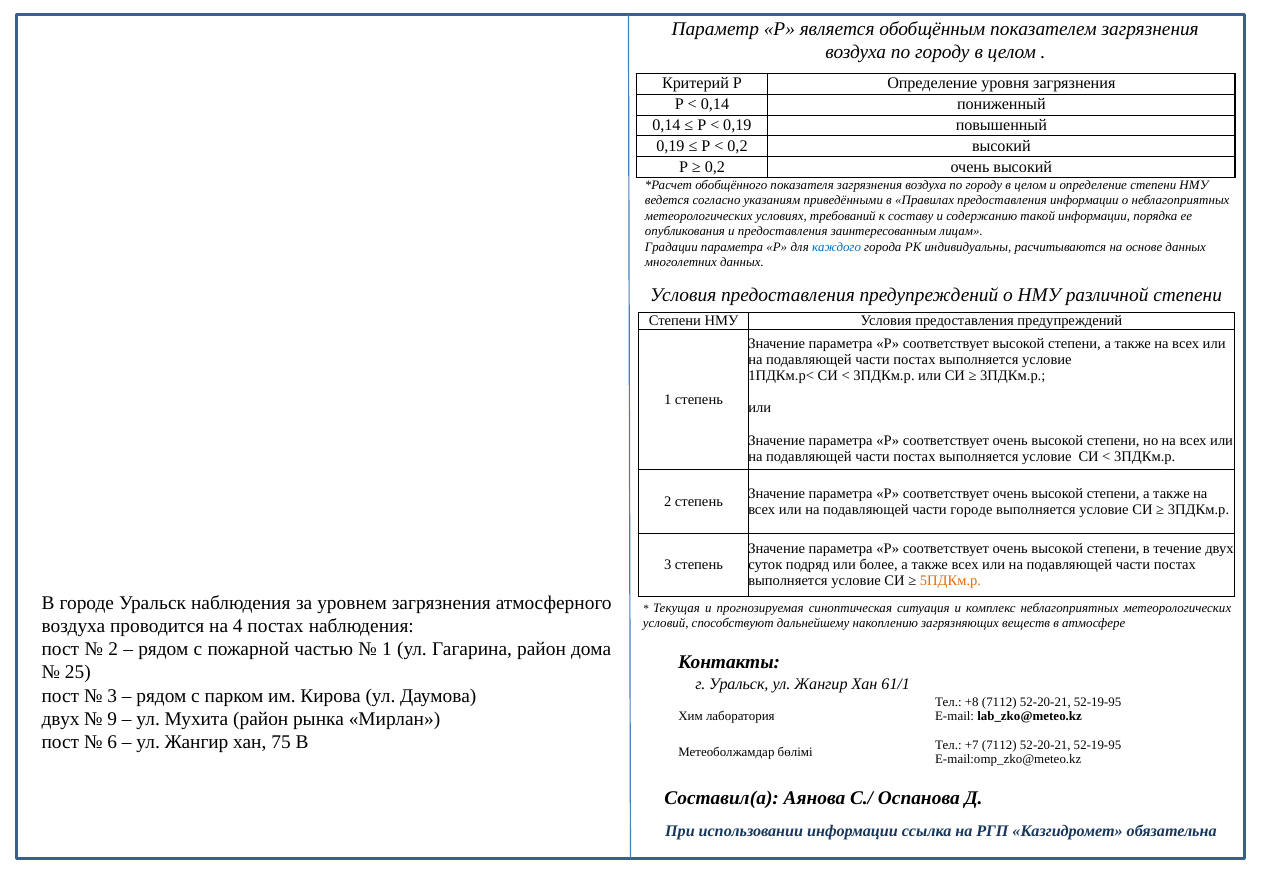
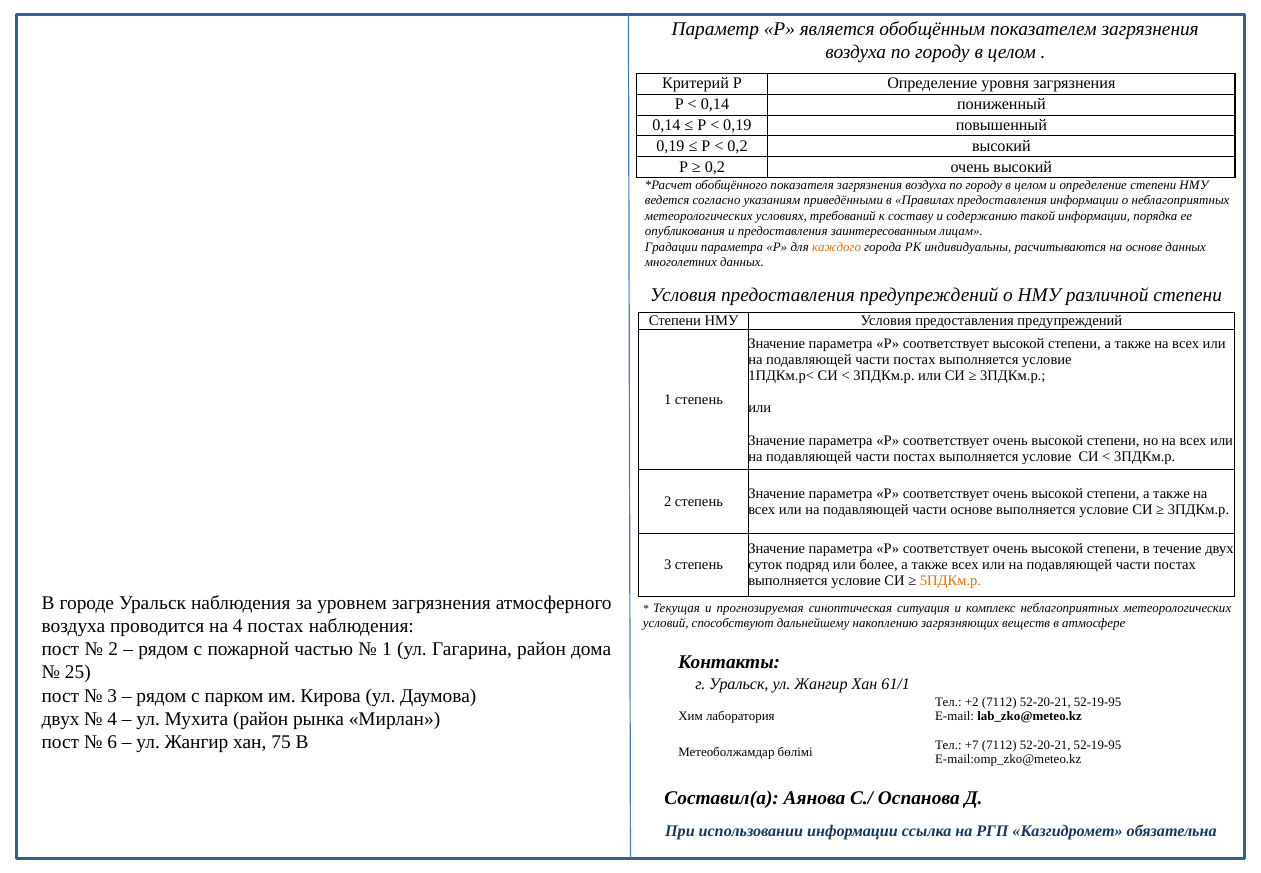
каждого colour: blue -> orange (837, 247)
части городе: городе -> основе (972, 510)
+8: +8 -> +2 (972, 702)
9: 9 -> 4 (112, 719)
